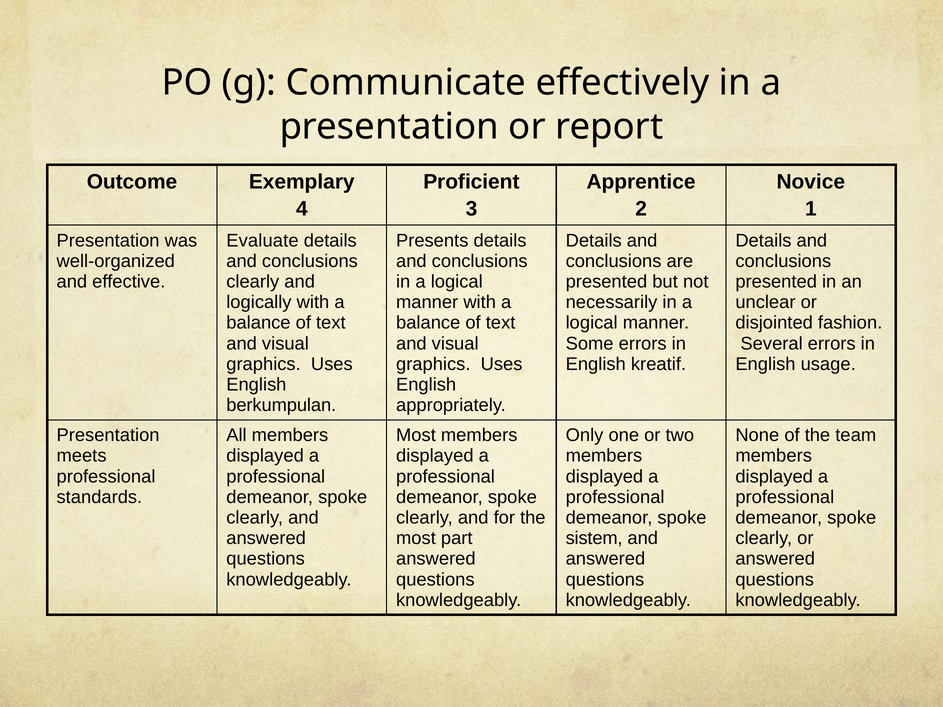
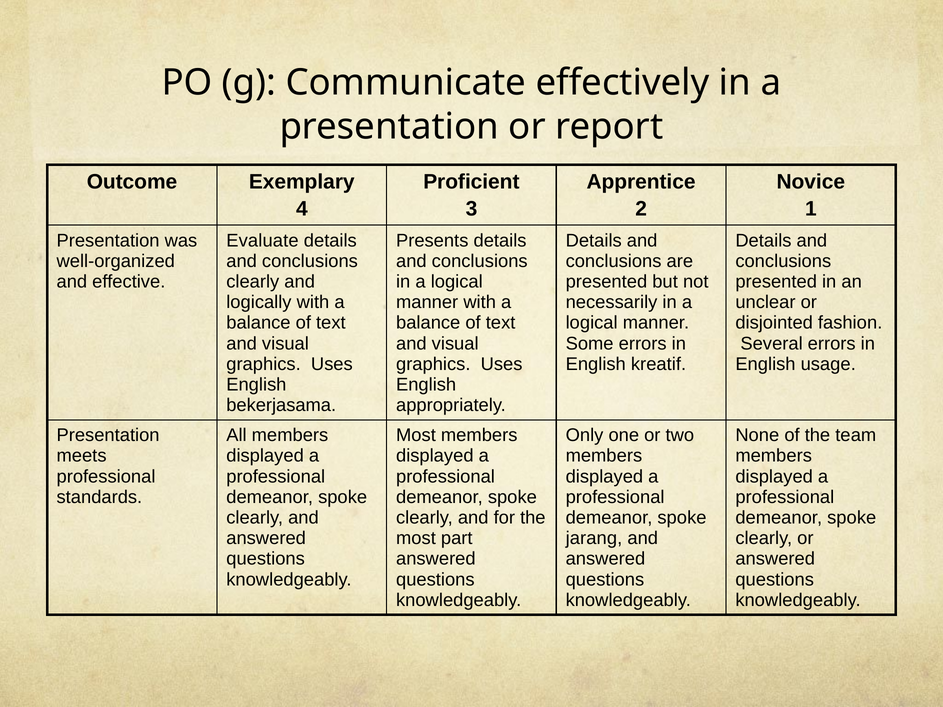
berkumpulan: berkumpulan -> bekerjasama (281, 405)
sistem: sistem -> jarang (594, 539)
